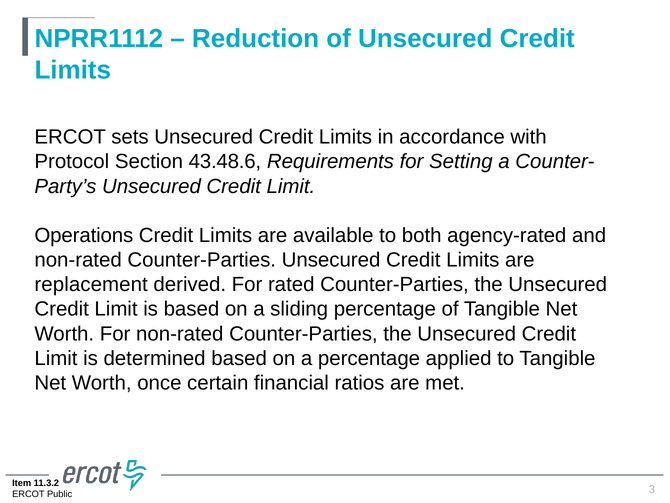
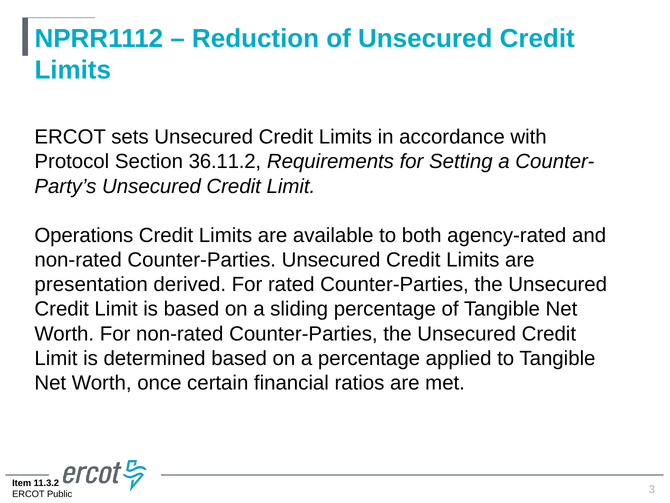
43.48.6: 43.48.6 -> 36.11.2 (225, 162)
replacement: replacement -> presentation (91, 284)
